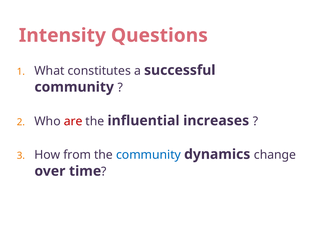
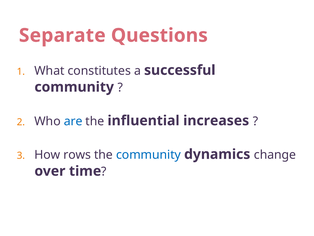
Intensity: Intensity -> Separate (62, 35)
are colour: red -> blue (73, 121)
from: from -> rows (77, 155)
